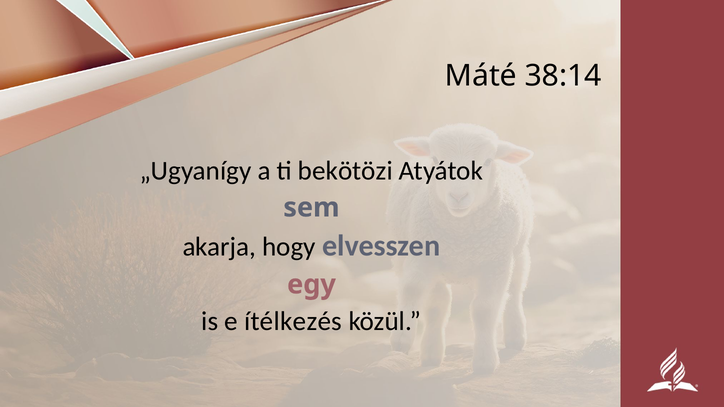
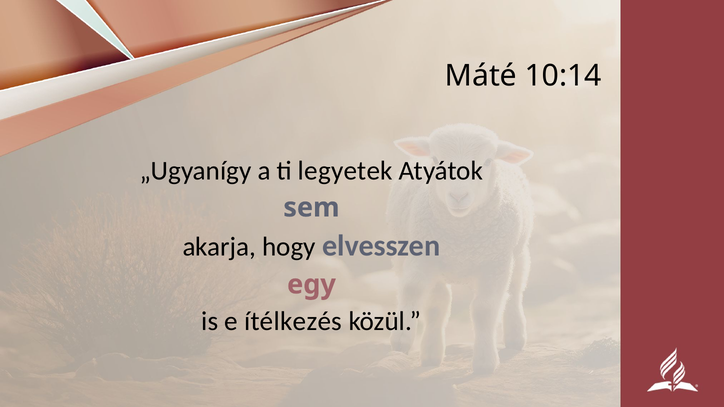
38:14: 38:14 -> 10:14 (563, 76)
bekötözi: bekötözi -> legyetek (345, 171)
